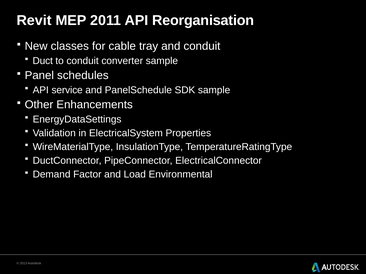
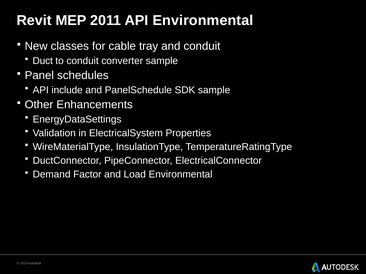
API Reorganisation: Reorganisation -> Environmental (203, 20)
service: service -> include (67, 90)
